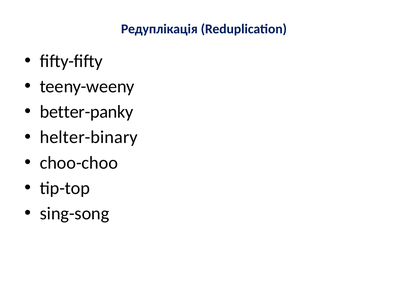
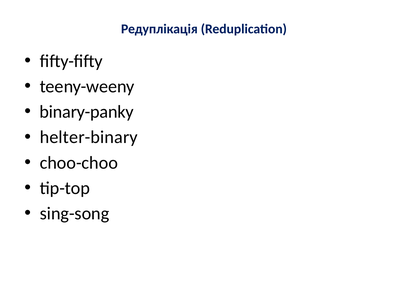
better-panky: better-panky -> binary-panky (87, 112)
